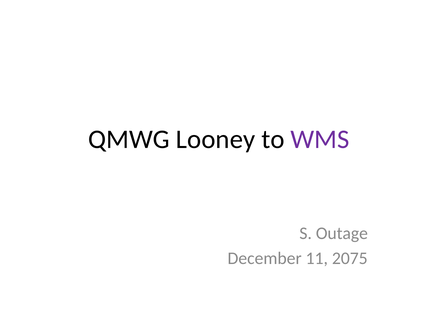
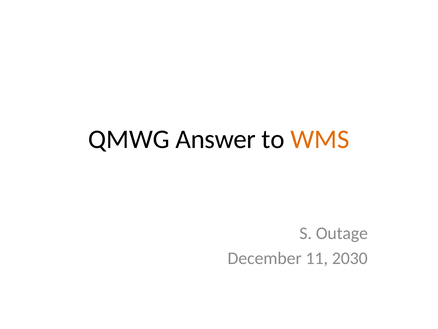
Looney: Looney -> Answer (216, 139)
WMS colour: purple -> orange (320, 139)
2075: 2075 -> 2030 (350, 258)
